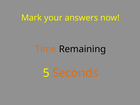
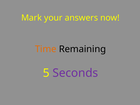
Seconds colour: orange -> purple (75, 73)
